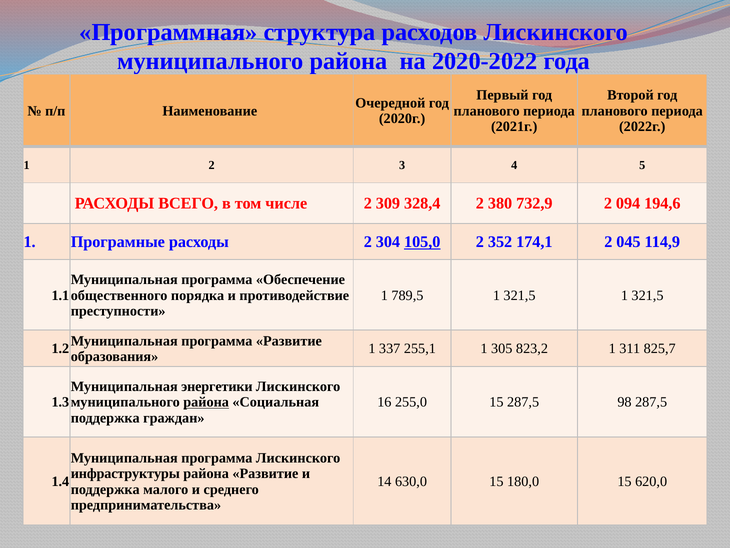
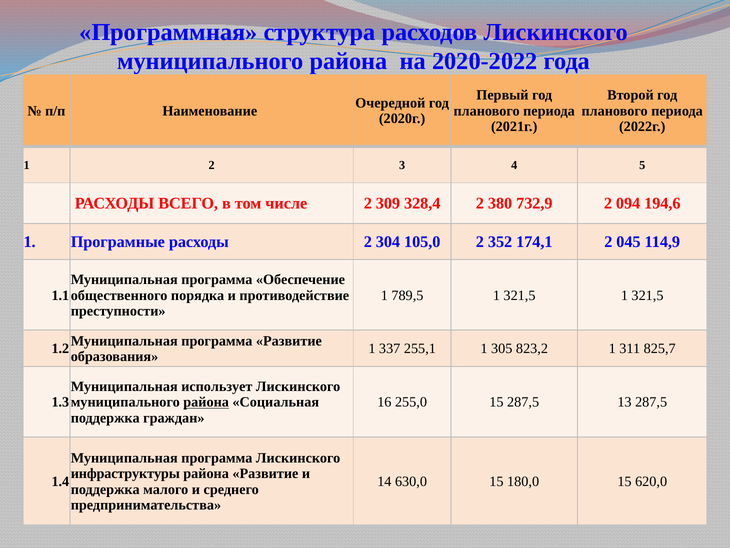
105,0 underline: present -> none (422, 242)
энергетики: энергетики -> использует (217, 386)
98: 98 -> 13 (624, 402)
